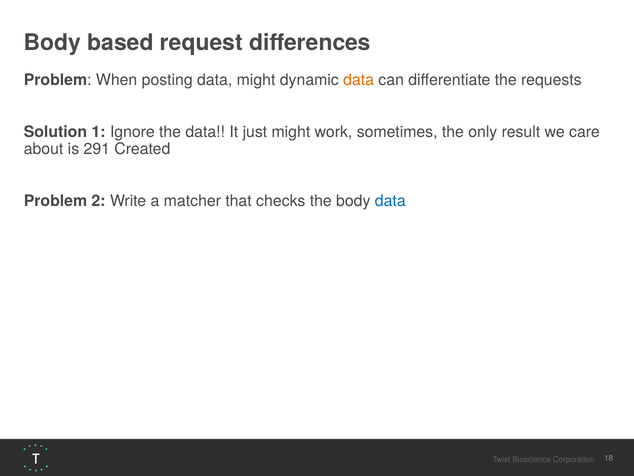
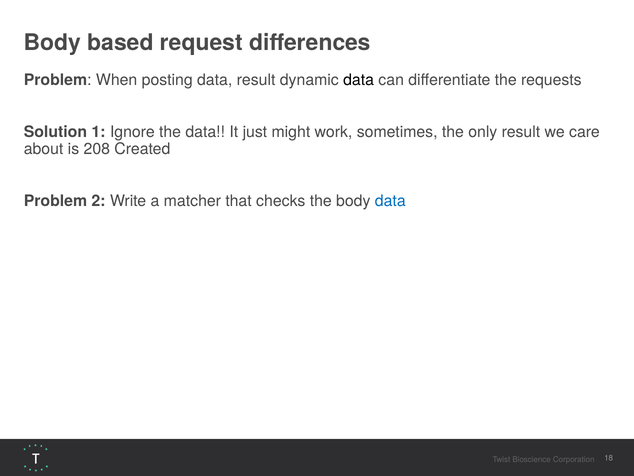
data might: might -> result (256, 80)
data colour: orange -> black (359, 80)
291: 291 -> 208 (97, 149)
